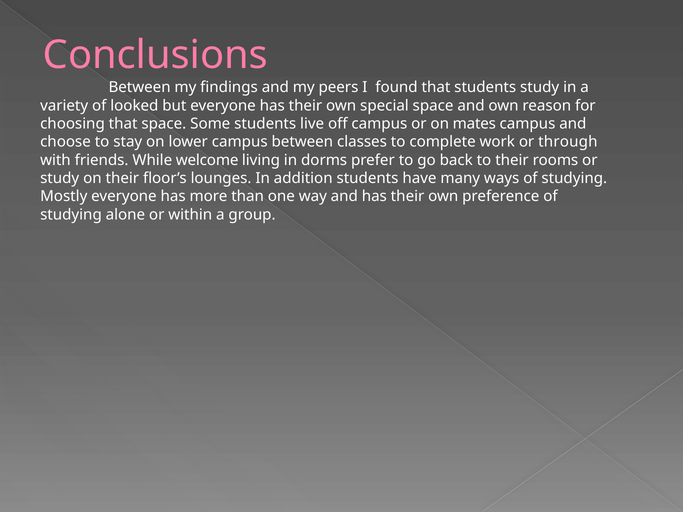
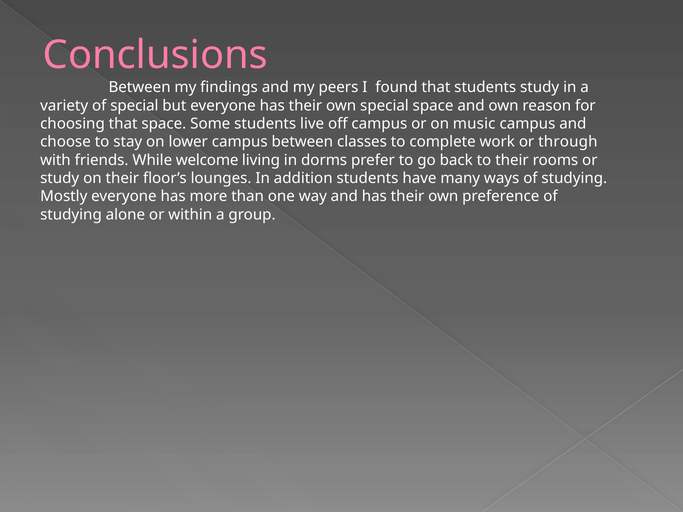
of looked: looked -> special (134, 106)
mates: mates -> music (474, 124)
